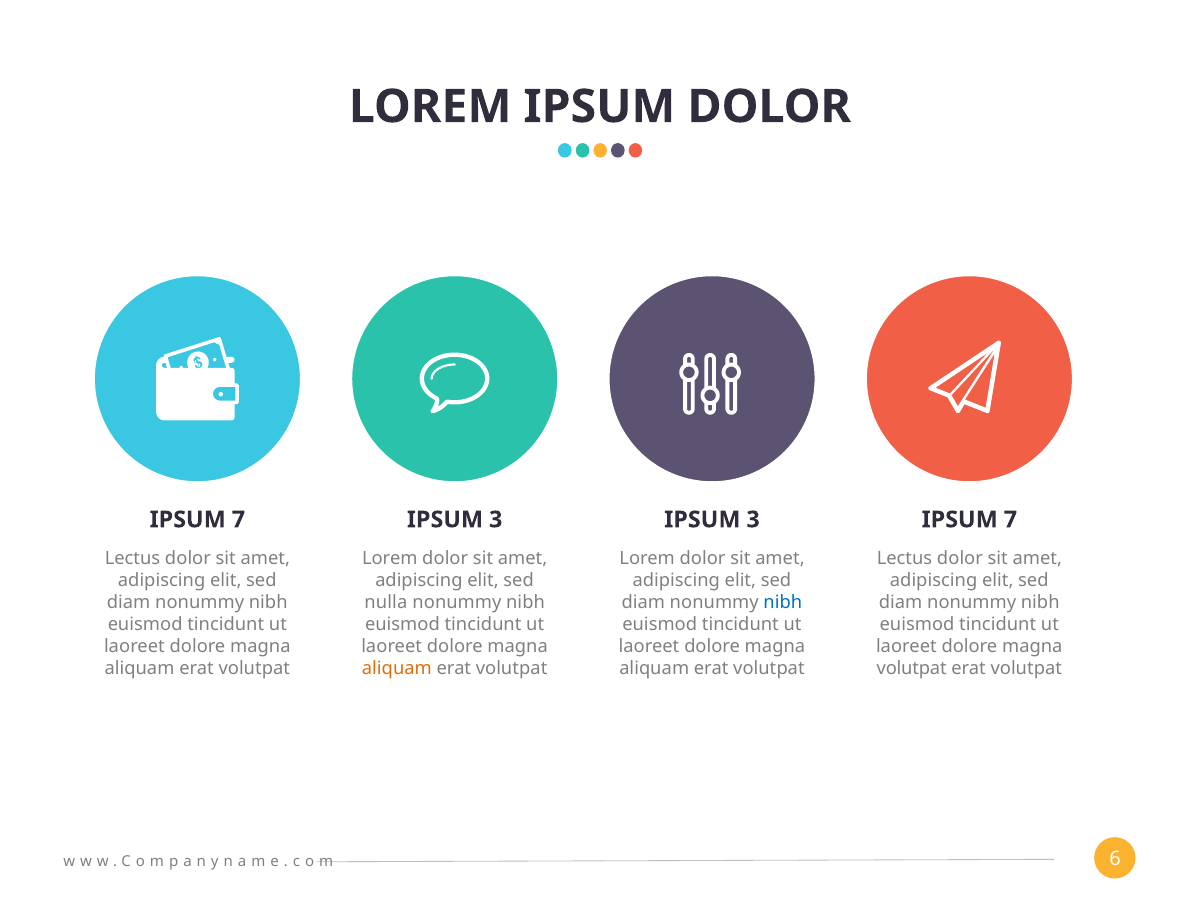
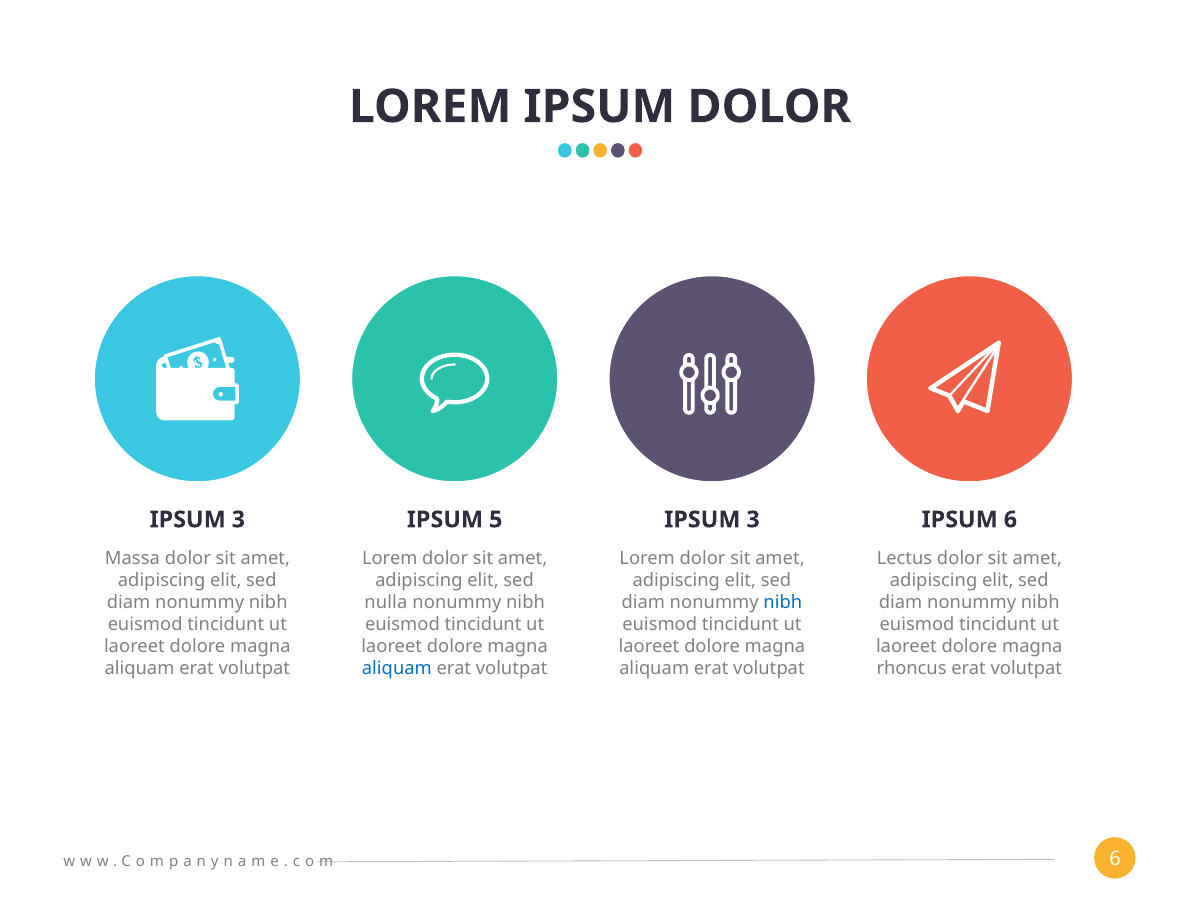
7: 7 -> 3 (238, 520)
3: 3 -> 5 (496, 520)
7: 7 -> 6 (1010, 520)
Lectus: Lectus -> Massa (132, 558)
aliquam colour: orange -> blue (397, 669)
volutpat: volutpat -> rhoncus (912, 669)
